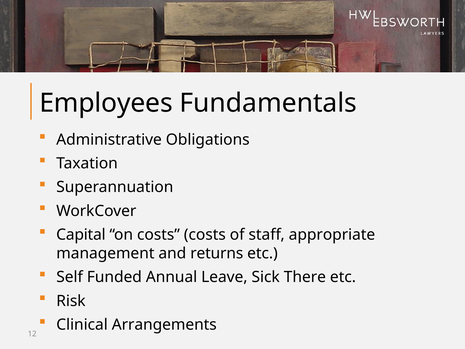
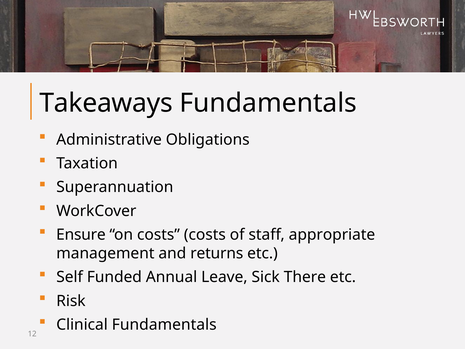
Employees: Employees -> Takeaways (106, 103)
Capital: Capital -> Ensure (81, 235)
Clinical Arrangements: Arrangements -> Fundamentals (164, 324)
